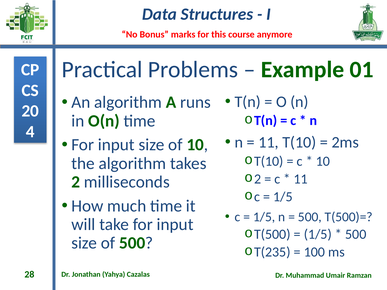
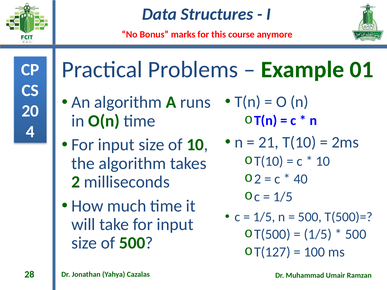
11: 11 -> 21 (269, 142)
11: 11 -> 40 (301, 179)
T(235: T(235 -> T(127 (272, 252)
